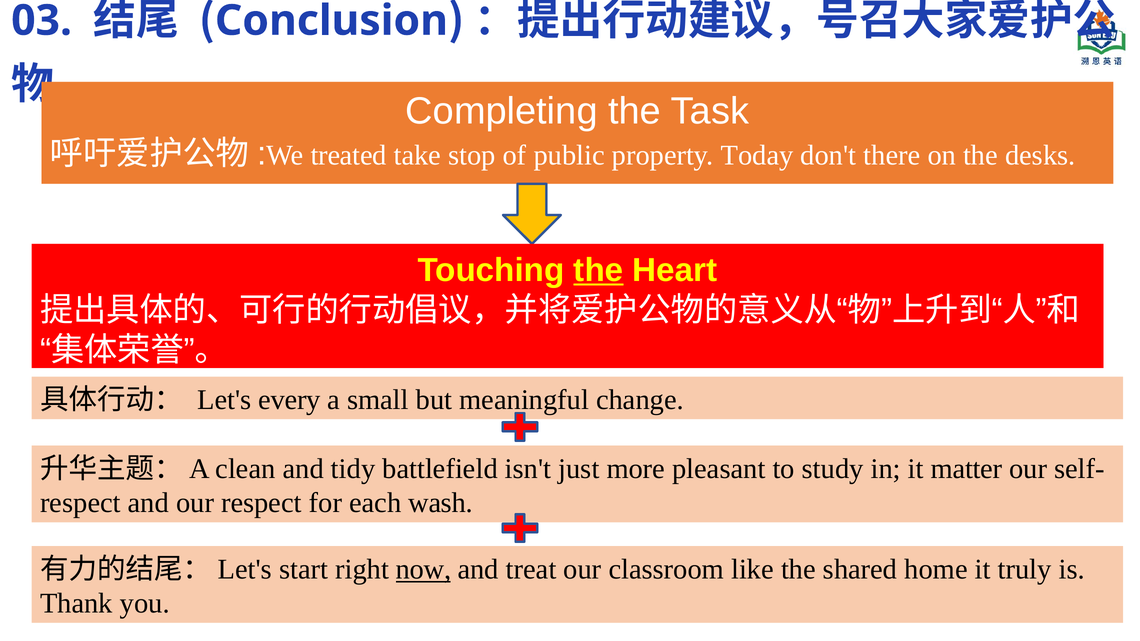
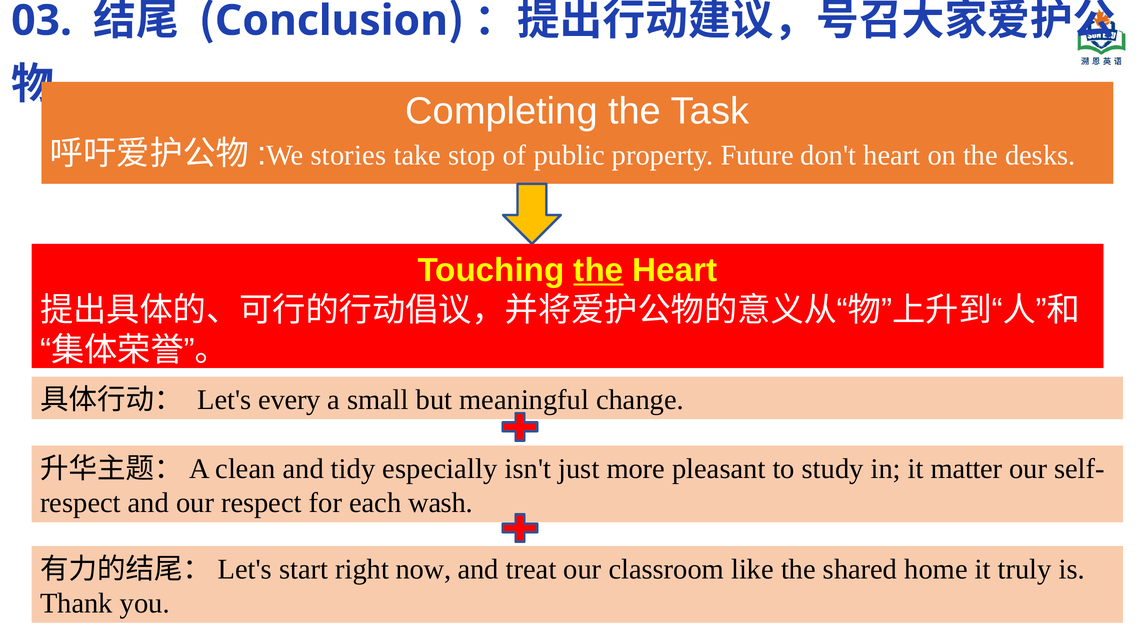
treated: treated -> stories (348, 155)
Today: Today -> Future (757, 155)
don't there: there -> heart (892, 155)
battlefield: battlefield -> especially (440, 469)
now underline: present -> none (423, 570)
